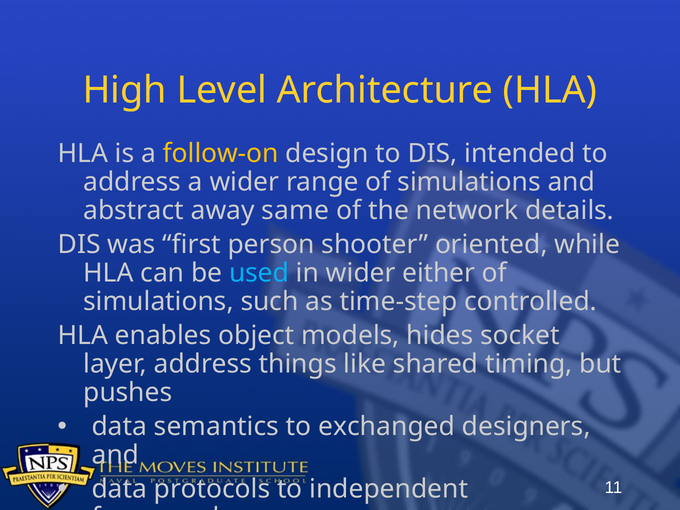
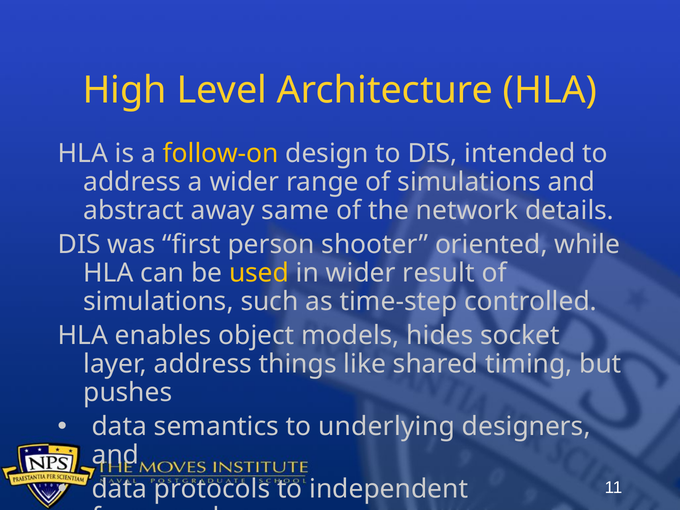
used colour: light blue -> yellow (259, 273)
either: either -> result (439, 273)
exchanged: exchanged -> underlying (386, 427)
